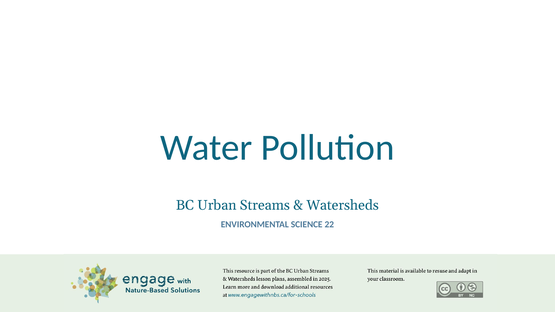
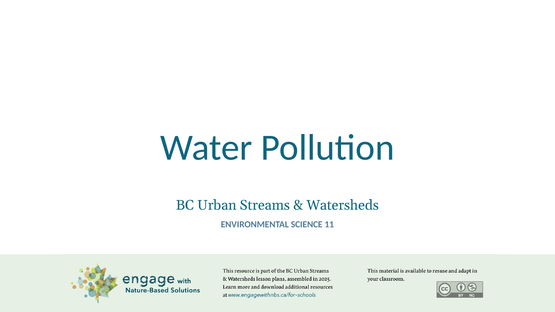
22: 22 -> 11 (329, 224)
